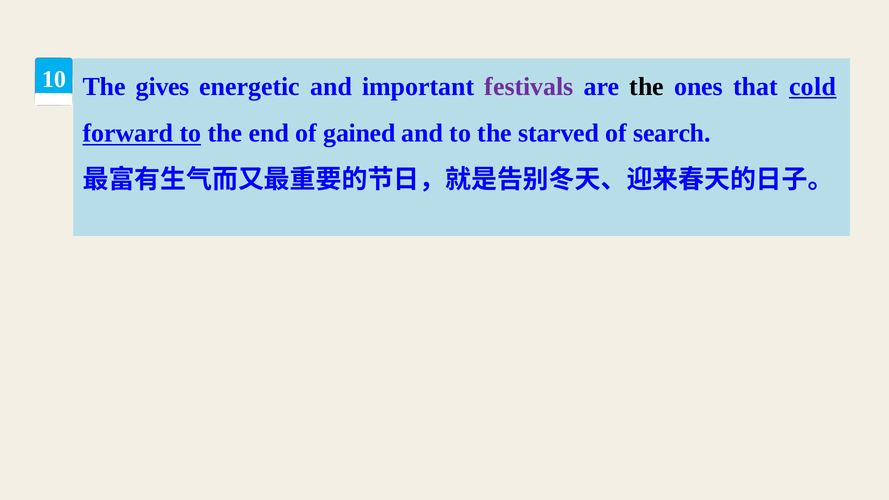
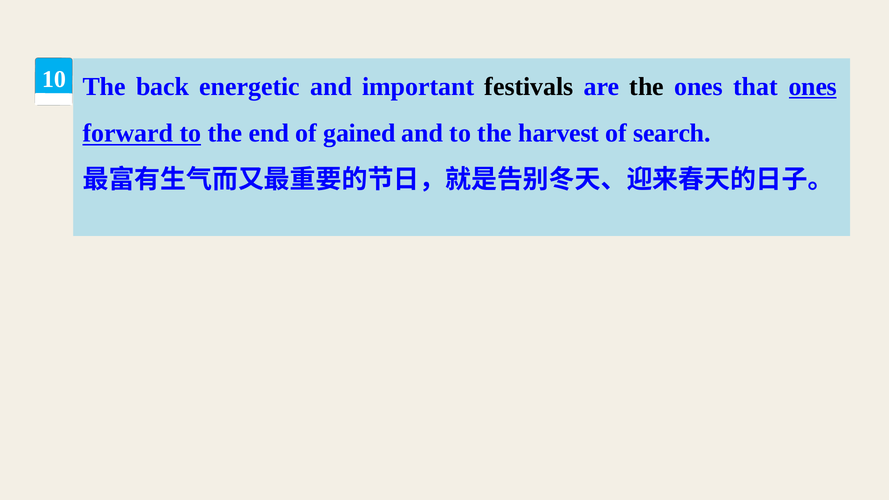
gives: gives -> back (163, 87)
festivals colour: purple -> black (529, 87)
that cold: cold -> ones (813, 87)
starved: starved -> harvest (559, 133)
